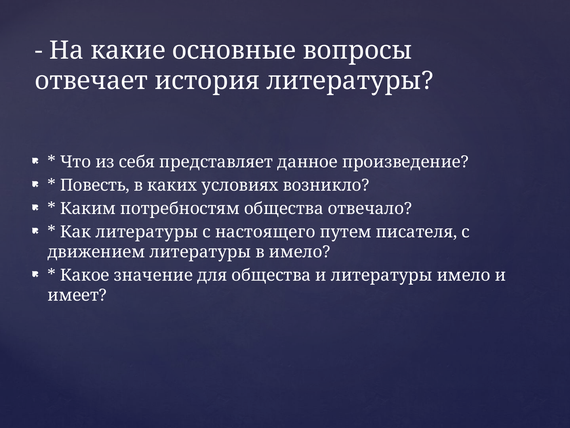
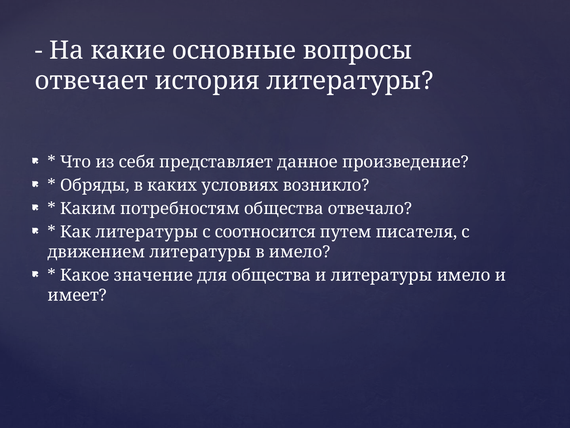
Повесть: Повесть -> Обряды (95, 185)
настоящего: настоящего -> соотносится (265, 232)
